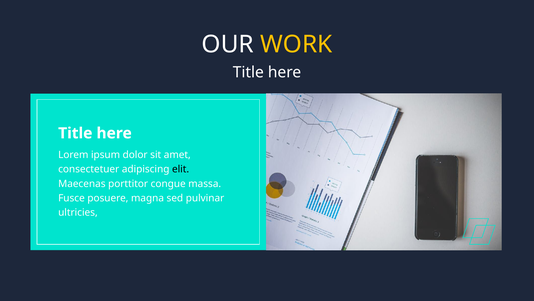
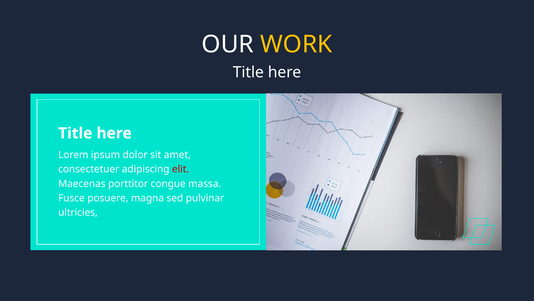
elit colour: black -> red (181, 169)
